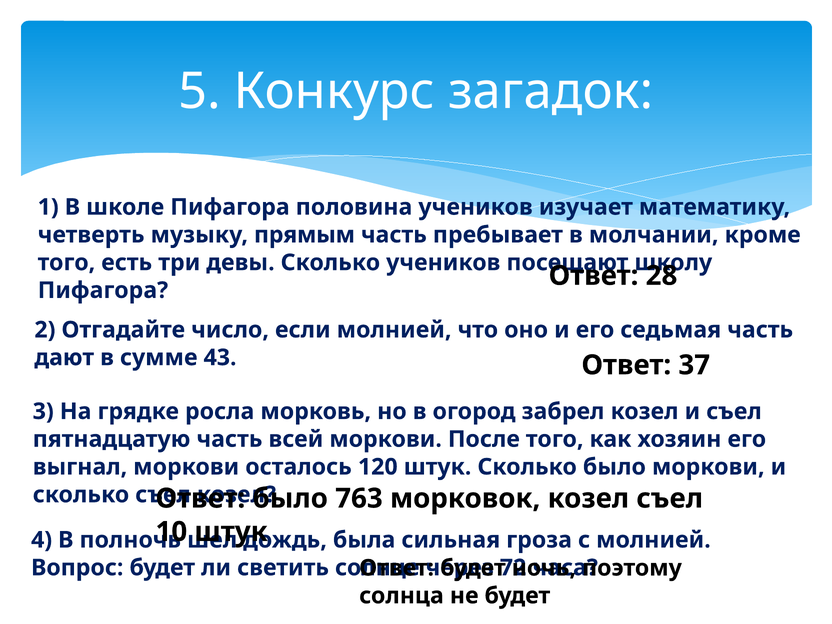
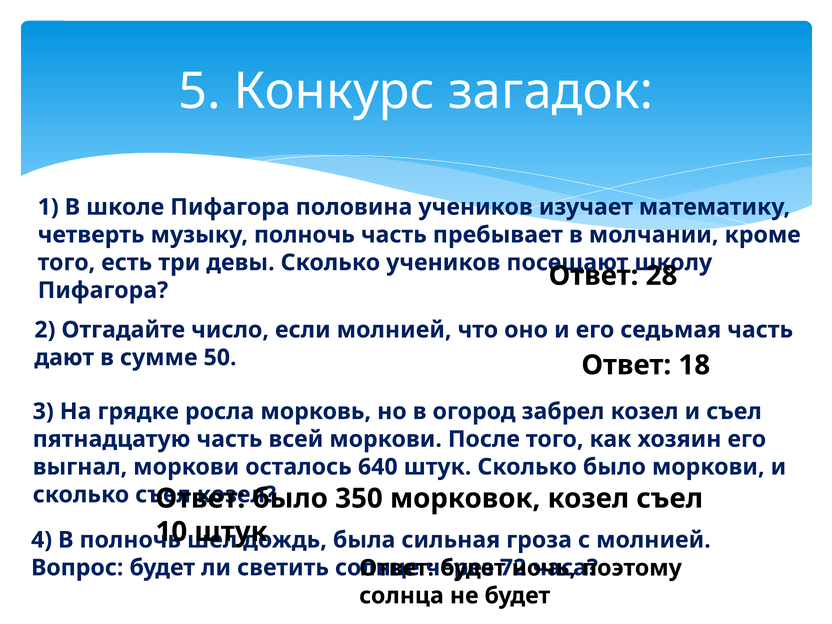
музыку прямым: прямым -> полночь (304, 235)
43: 43 -> 50 (220, 358)
37: 37 -> 18 (694, 365)
120: 120 -> 640 (378, 467)
763: 763 -> 350 (359, 498)
